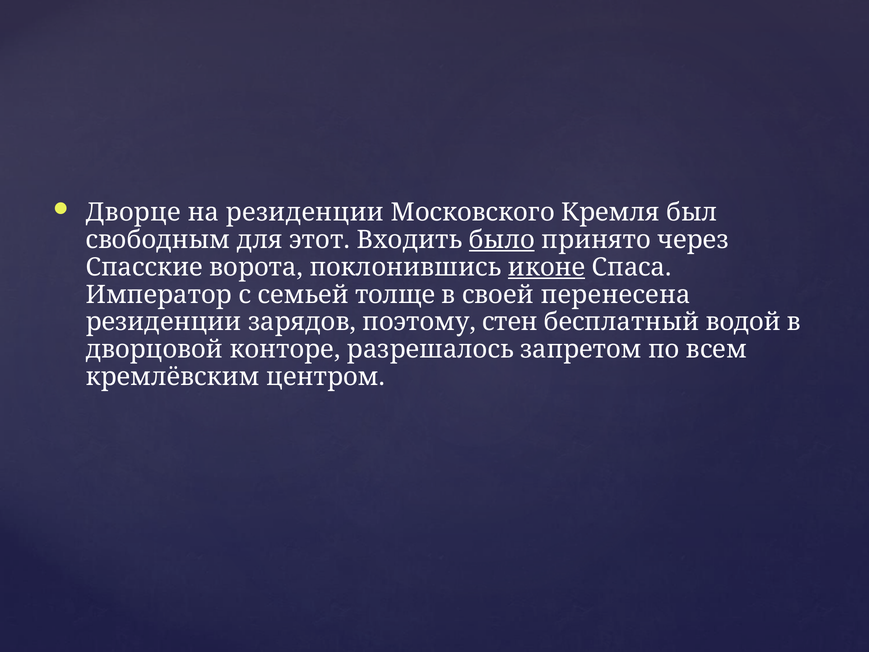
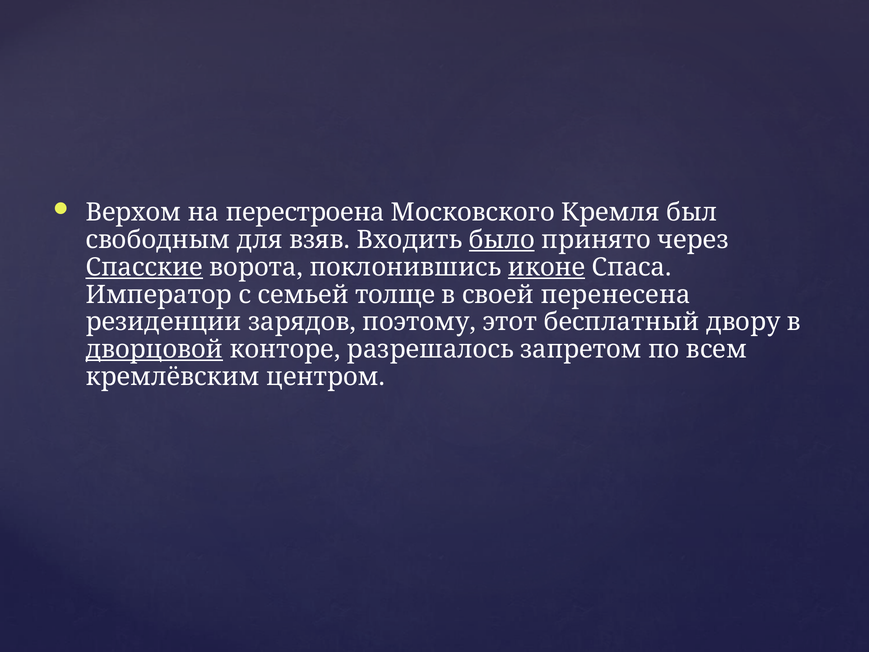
Дворце: Дворце -> Верхом (134, 213)
на резиденции: резиденции -> перестроена (305, 213)
этот: этот -> взяв (320, 240)
Спасские underline: none -> present (144, 267)
стен: стен -> этот (510, 322)
водой: водой -> двору (743, 322)
дворцовой underline: none -> present (154, 349)
